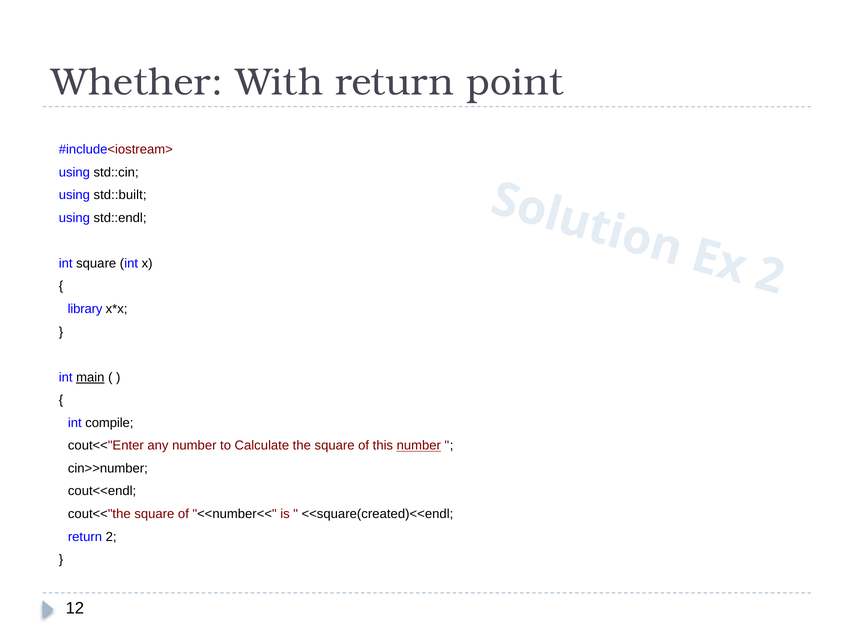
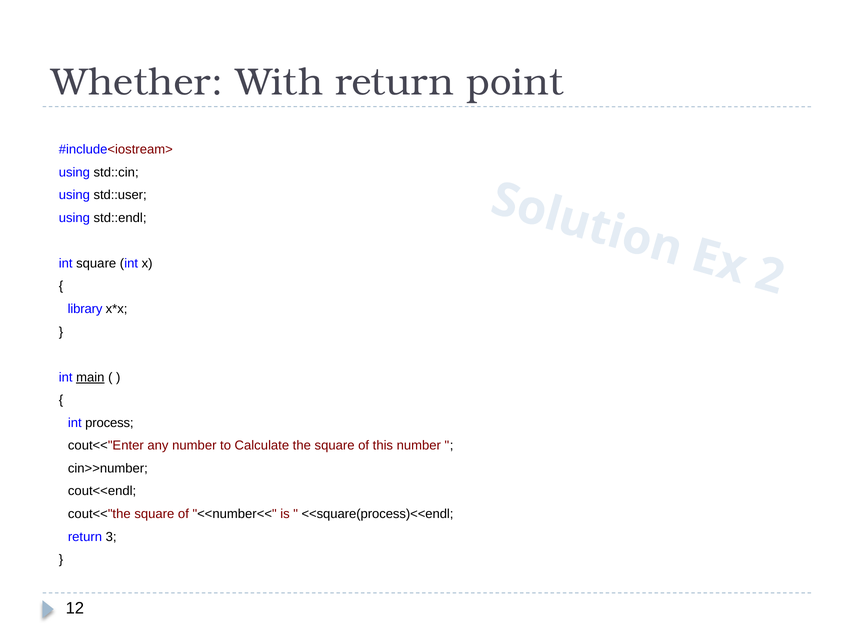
std::built: std::built -> std::user (120, 195)
compile: compile -> process (109, 423)
number underline: present -> none (419, 446)
<<square(created)<<endl: <<square(created)<<endl -> <<square(process)<<endl (377, 514)
return 2: 2 -> 3 (111, 537)
